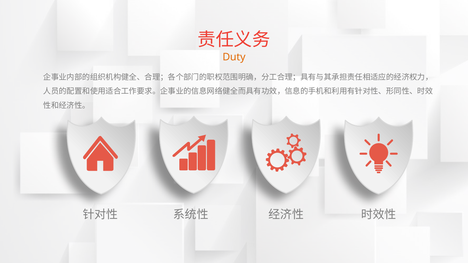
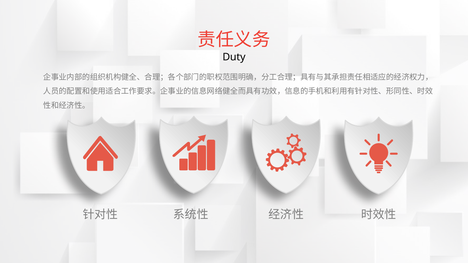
Duty colour: orange -> black (234, 57)
